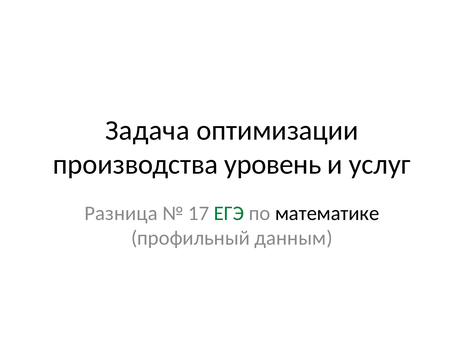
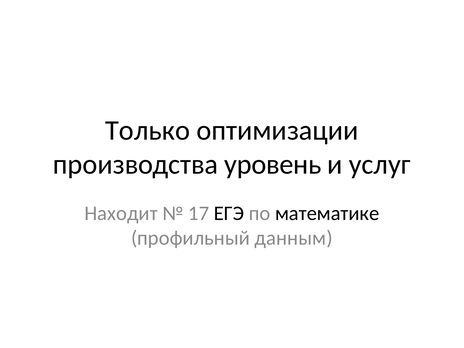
Задача: Задача -> Только (148, 130)
Разница: Разница -> Находит (121, 213)
ЕГЭ colour: green -> black (229, 213)
